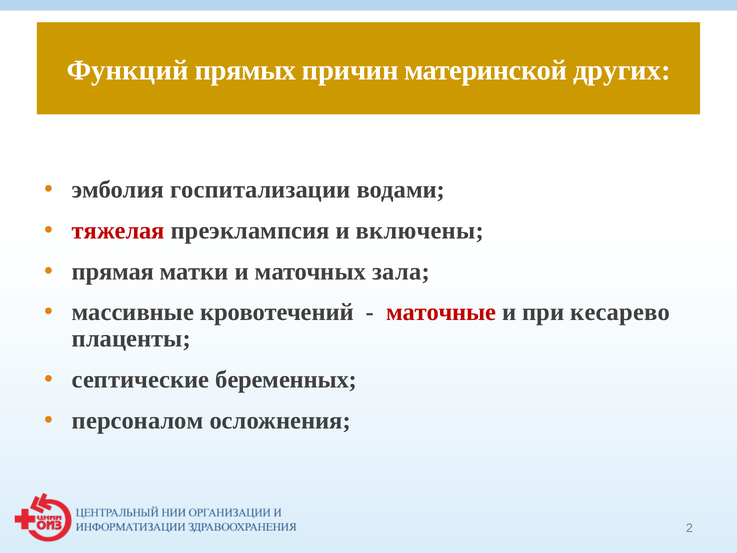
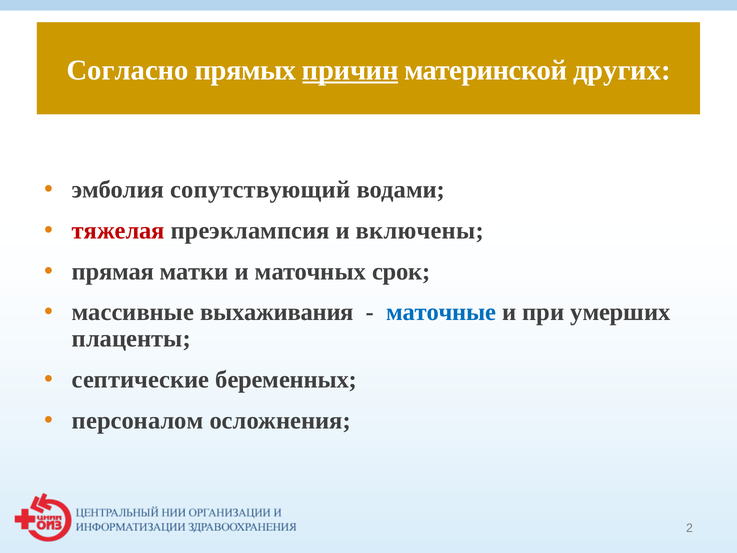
Функций: Функций -> Согласно (128, 70)
причин underline: none -> present (350, 70)
госпитализации: госпитализации -> сопутствующий (260, 190)
зала: зала -> срок (401, 271)
кровотечений: кровотечений -> выхаживания (277, 312)
маточные colour: red -> blue (441, 312)
кесарево: кесарево -> умерших (620, 312)
